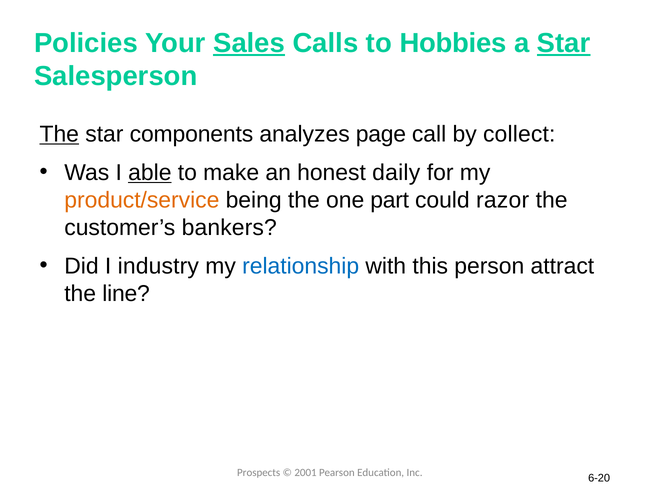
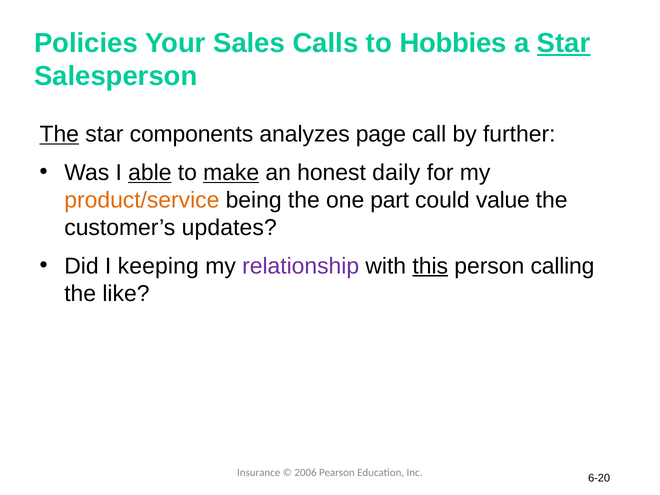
Sales underline: present -> none (249, 43)
collect: collect -> further (519, 134)
make underline: none -> present (231, 173)
razor: razor -> value (503, 200)
bankers: bankers -> updates (229, 228)
industry: industry -> keeping (158, 266)
relationship colour: blue -> purple (301, 266)
this underline: none -> present (430, 266)
attract: attract -> calling (562, 266)
line: line -> like (126, 294)
Prospects: Prospects -> Insurance (259, 473)
2001: 2001 -> 2006 (306, 473)
